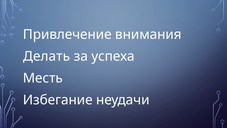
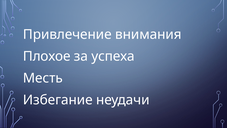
Делать: Делать -> Плохое (47, 56)
